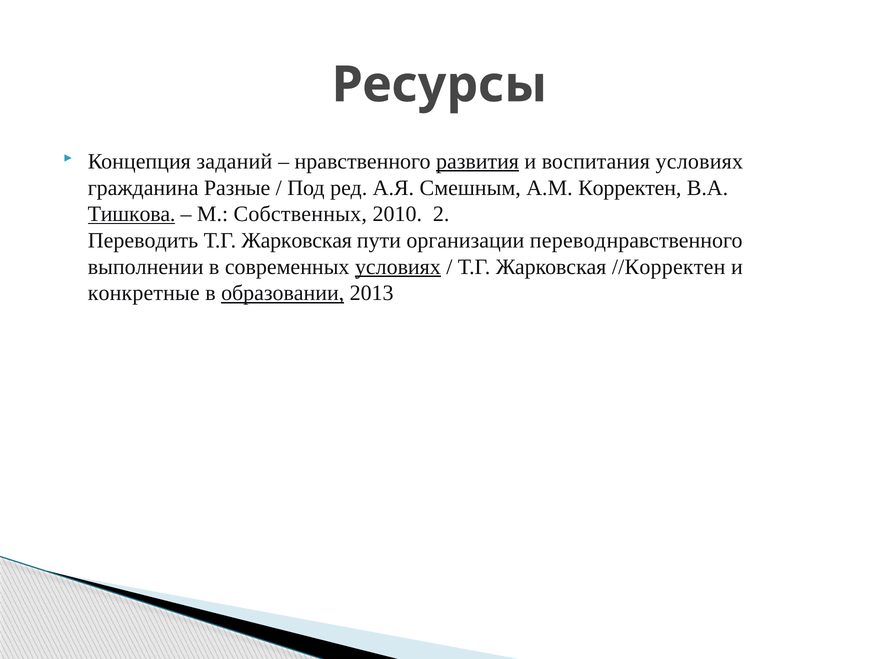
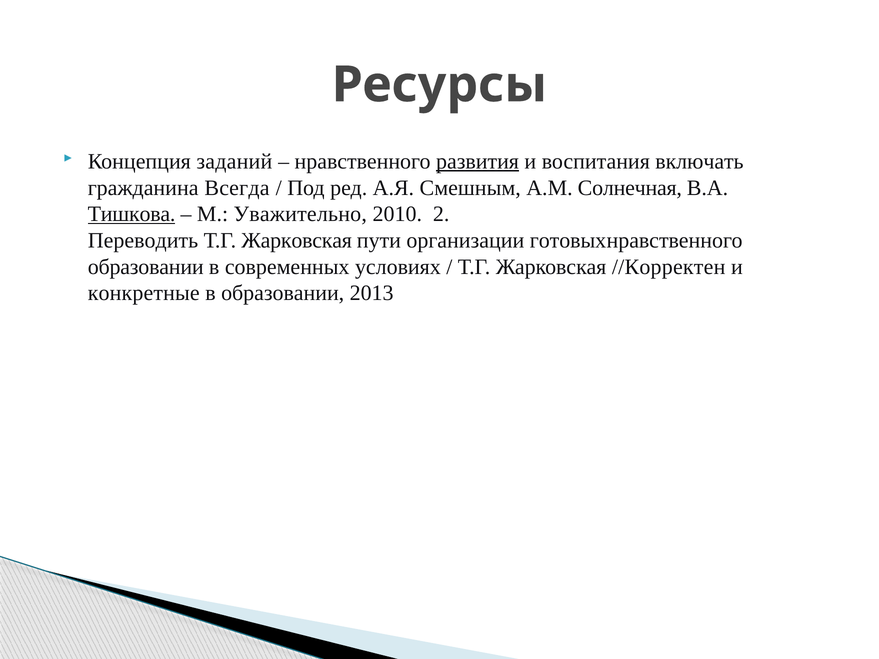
воспитания условиях: условиях -> включать (699, 161)
Разные: Разные -> Всегда (237, 188)
Корректен: Корректен -> Солнечная (630, 188)
Собственных: Собственных -> Уважительно (300, 214)
перевод: перевод -> готовых (568, 241)
выполнении: выполнении -> образовании (146, 267)
условиях underline: present -> none (398, 267)
образовании underline: present -> none (283, 293)
